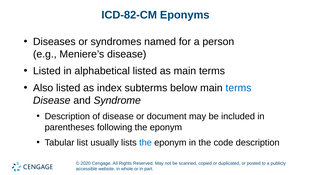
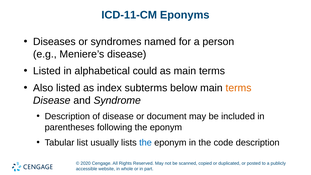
ICD-82-CM: ICD-82-CM -> ICD-11-CM (129, 15)
alphabetical listed: listed -> could (145, 71)
terms colour: blue -> orange (238, 88)
